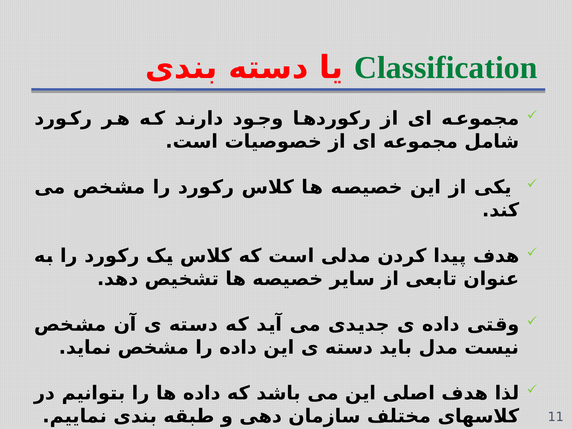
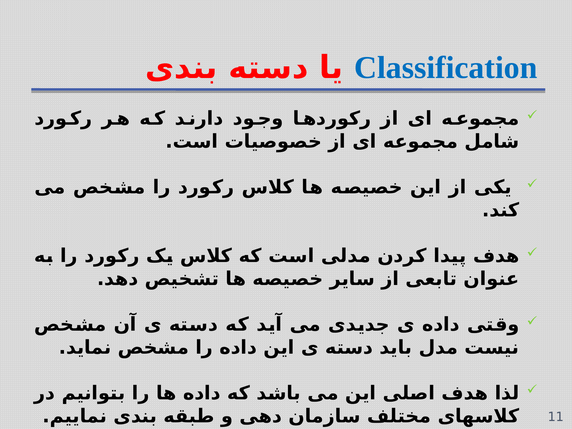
Classification colour: green -> blue (446, 68)
